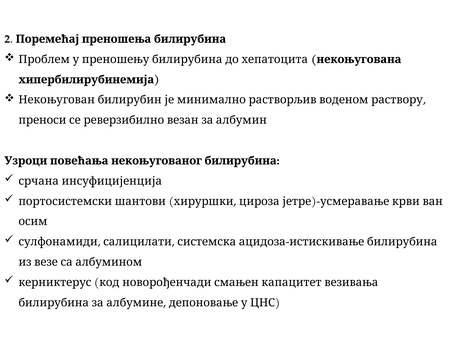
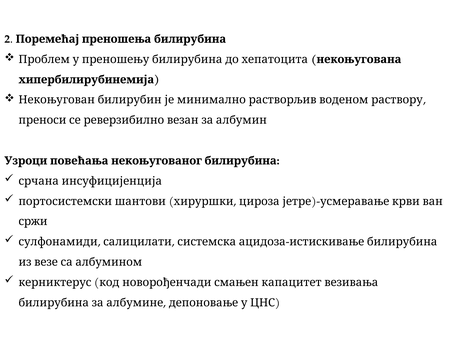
осим: осим -> сржи (33, 222)
